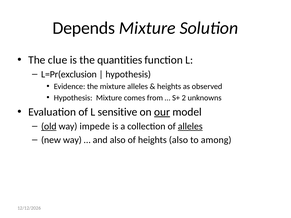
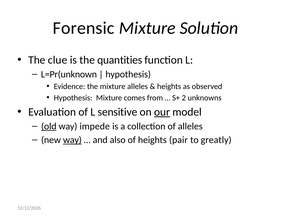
Depends: Depends -> Forensic (84, 28)
L=Pr(exclusion: L=Pr(exclusion -> L=Pr(unknown (69, 74)
alleles underline: present -> none (190, 126)
way underline: none -> present (72, 140)
heights also: also -> pair (178, 140)
among: among -> greatly (216, 140)
